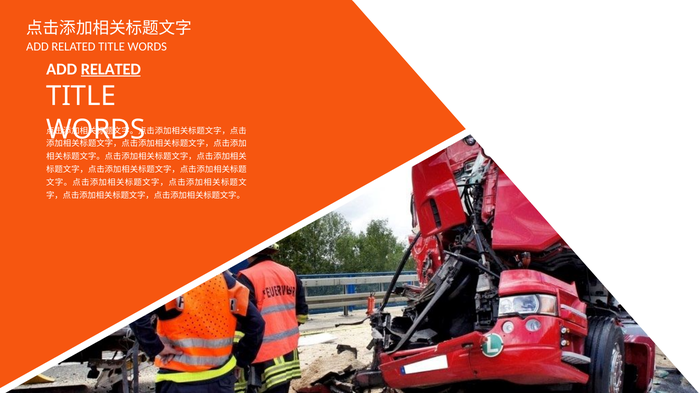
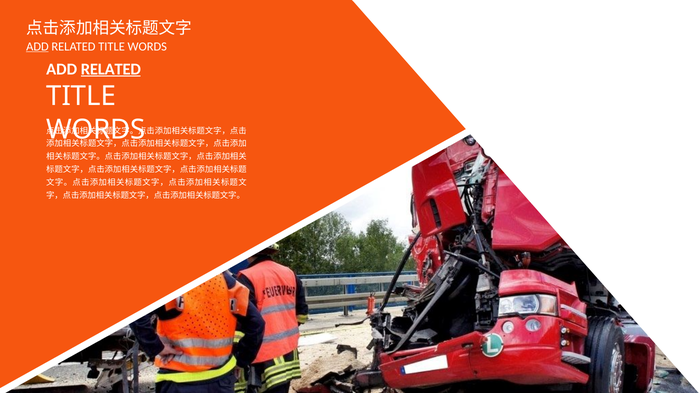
ADD underline: none -> present (37, 47)
